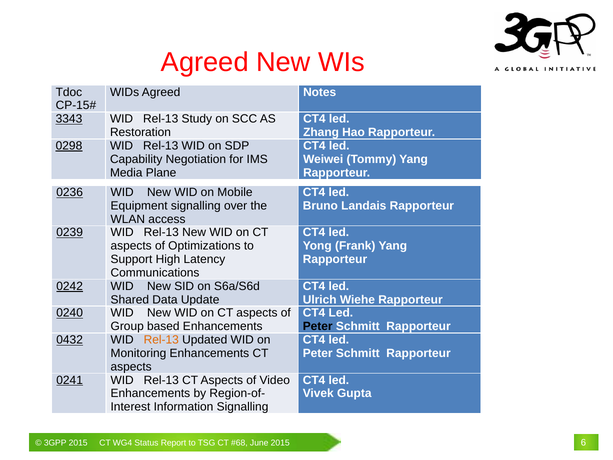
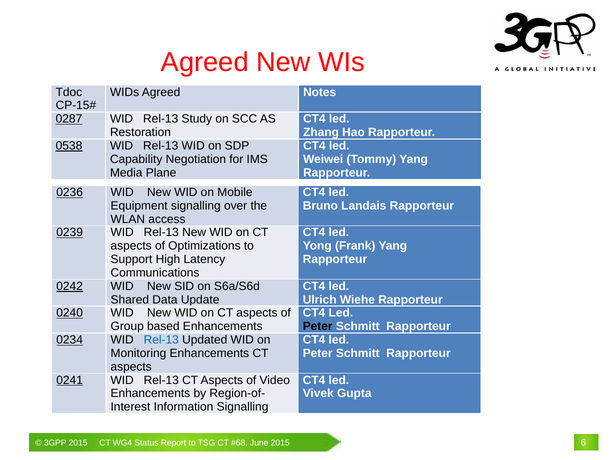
3343: 3343 -> 0287 (69, 119)
0298: 0298 -> 0538 (69, 146)
0432: 0432 -> 0234 (70, 340)
Rel-13 colour: orange -> blue (161, 340)
